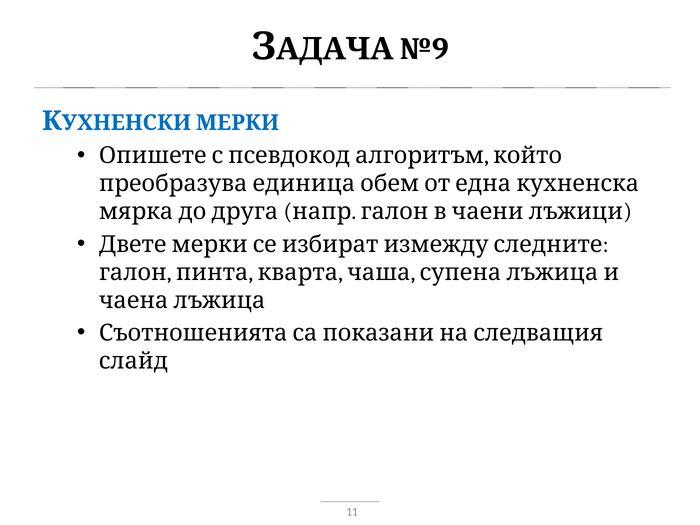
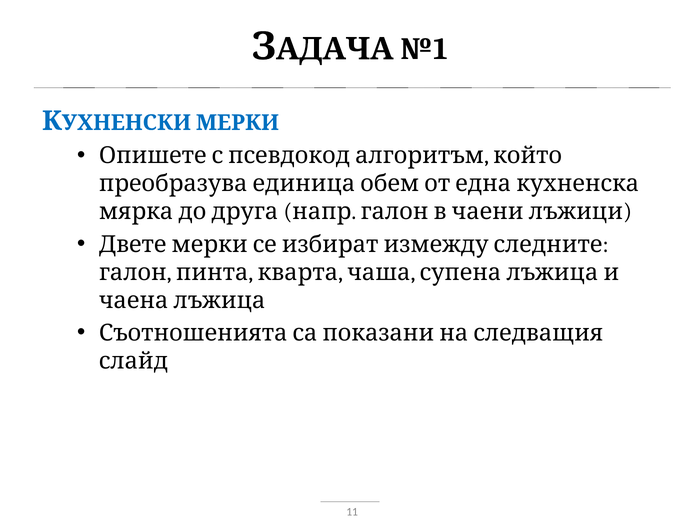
№9: №9 -> №1 (424, 49)
